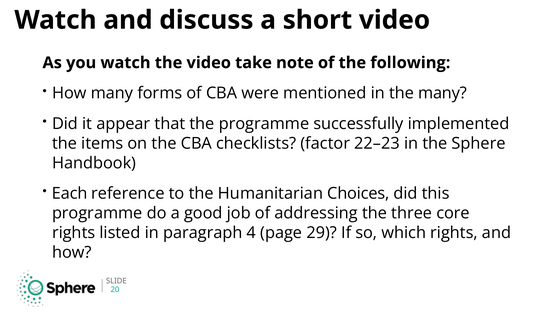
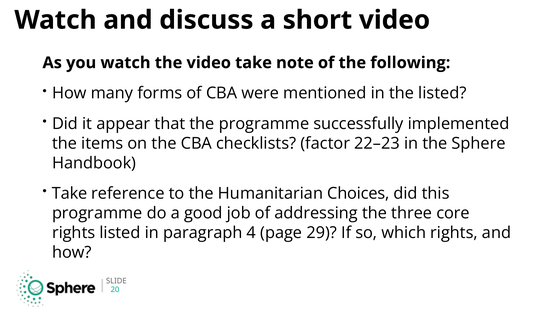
the many: many -> listed (442, 93)
Each: Each -> Take (70, 193)
